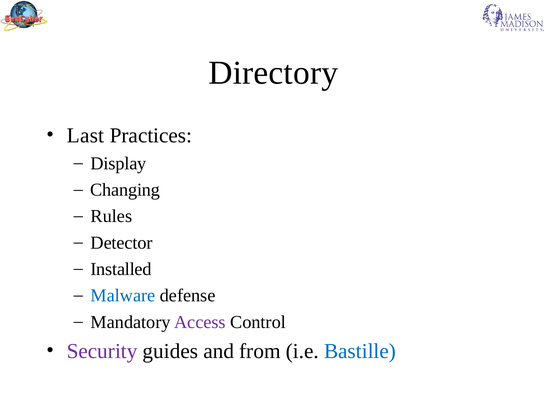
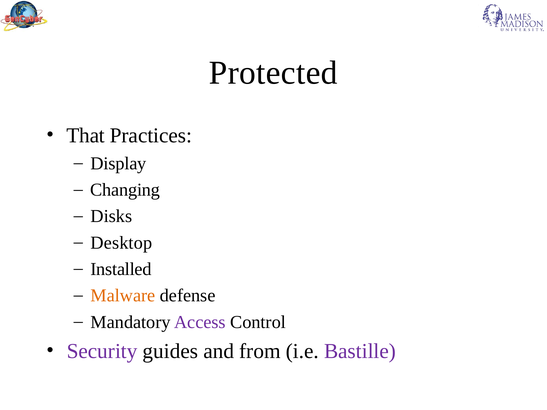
Directory: Directory -> Protected (273, 73)
Last: Last -> That (86, 135)
Rules: Rules -> Disks (111, 216)
Detector: Detector -> Desktop (121, 243)
Malware colour: blue -> orange (123, 296)
Bastille colour: blue -> purple (360, 351)
